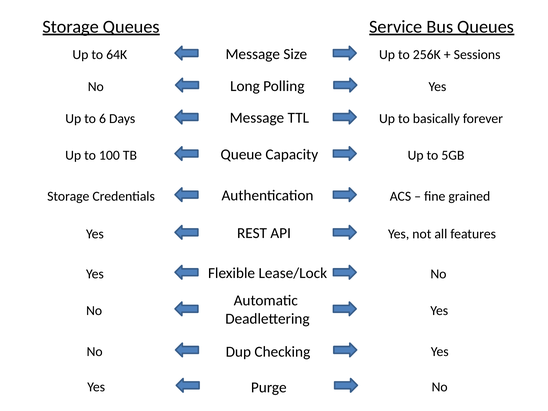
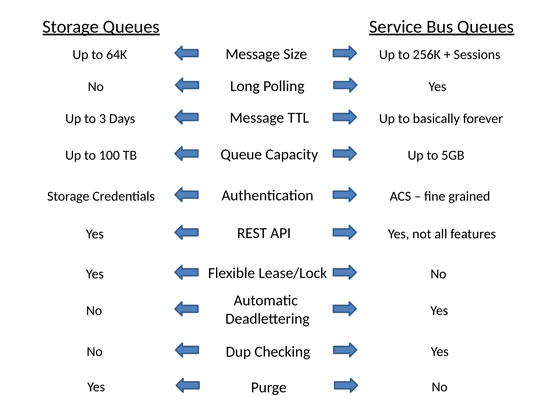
6: 6 -> 3 (102, 119)
